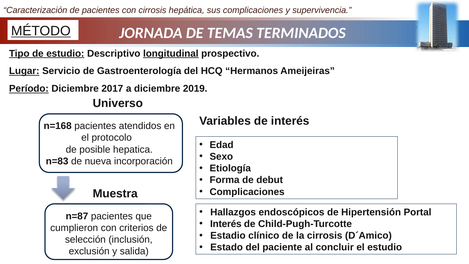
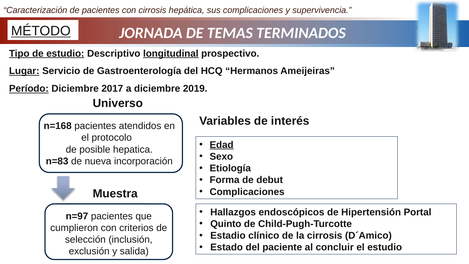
Edad underline: none -> present (222, 145)
n=87: n=87 -> n=97 (77, 216)
Interés: Interés -> Quinto (226, 224)
